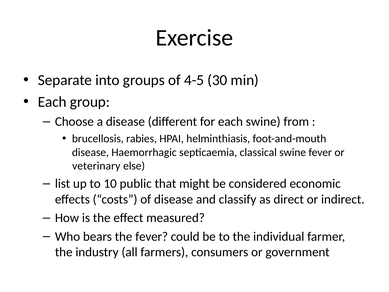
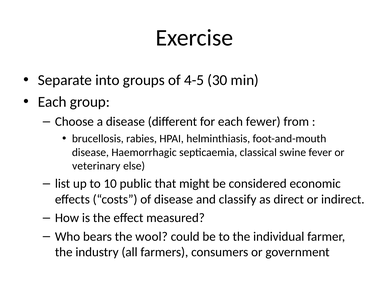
each swine: swine -> fewer (263, 122)
the fever: fever -> wool (152, 236)
